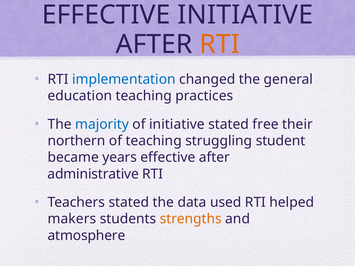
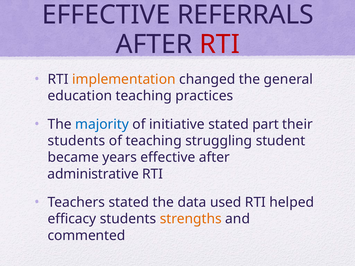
EFFECTIVE INITIATIVE: INITIATIVE -> REFERRALS (245, 15)
RTI colour: orange -> red (220, 44)
implementation colour: blue -> orange (124, 79)
free: free -> part (266, 124)
northern: northern -> students (76, 141)
makers: makers -> efficacy (72, 219)
atmosphere: atmosphere -> commented (86, 236)
